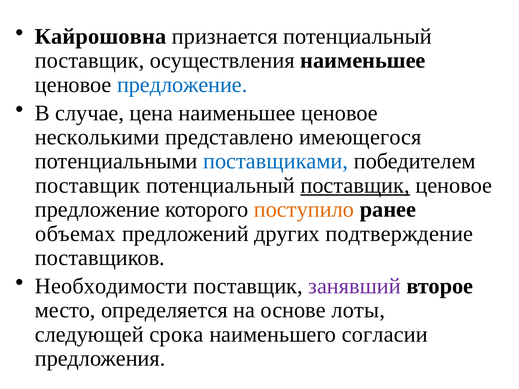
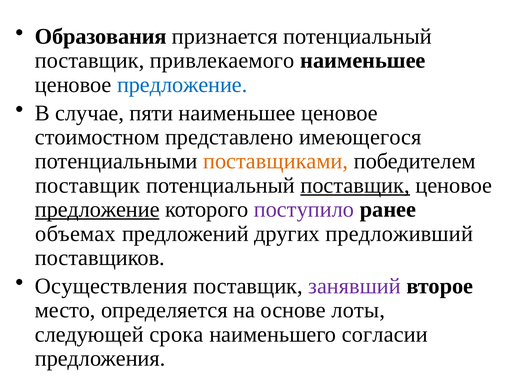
Кайрошовна: Кайрошовна -> Образования (101, 36)
осуществления: осуществления -> привлекаемого (222, 61)
цена: цена -> пяти (151, 113)
несколькими: несколькими -> стоимостном (97, 137)
поставщиками colour: blue -> orange (276, 161)
предложение underline: none -> present (97, 210)
поступило colour: orange -> purple (304, 210)
подтверждение: подтверждение -> предложивший (399, 234)
Необходимости: Необходимости -> Осуществления (111, 286)
